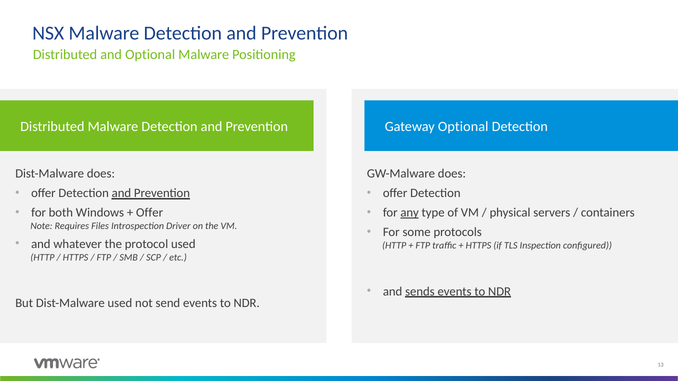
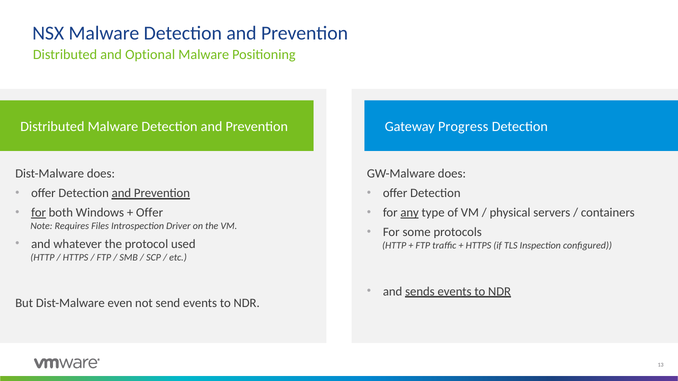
Optional: Optional -> Progress (463, 127)
for underline: none -> present (39, 213)
Dist-Malware used: used -> even (120, 303)
